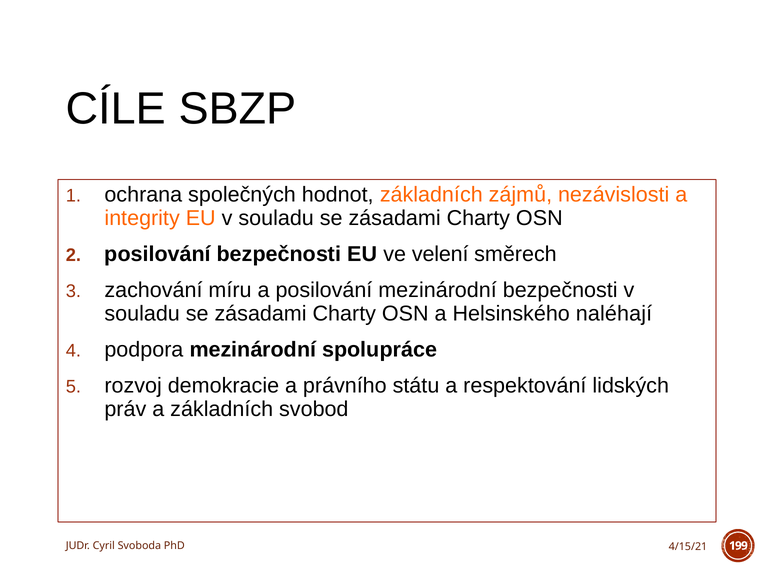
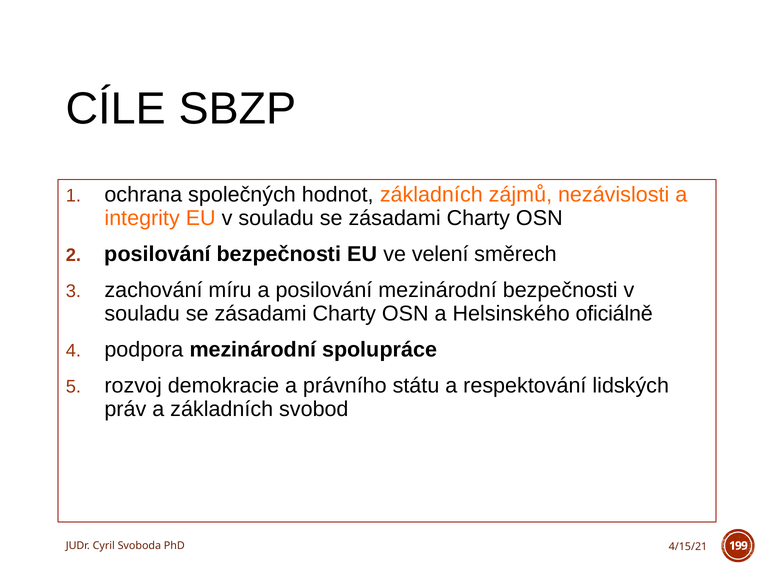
naléhají: naléhají -> oficiálně (614, 314)
